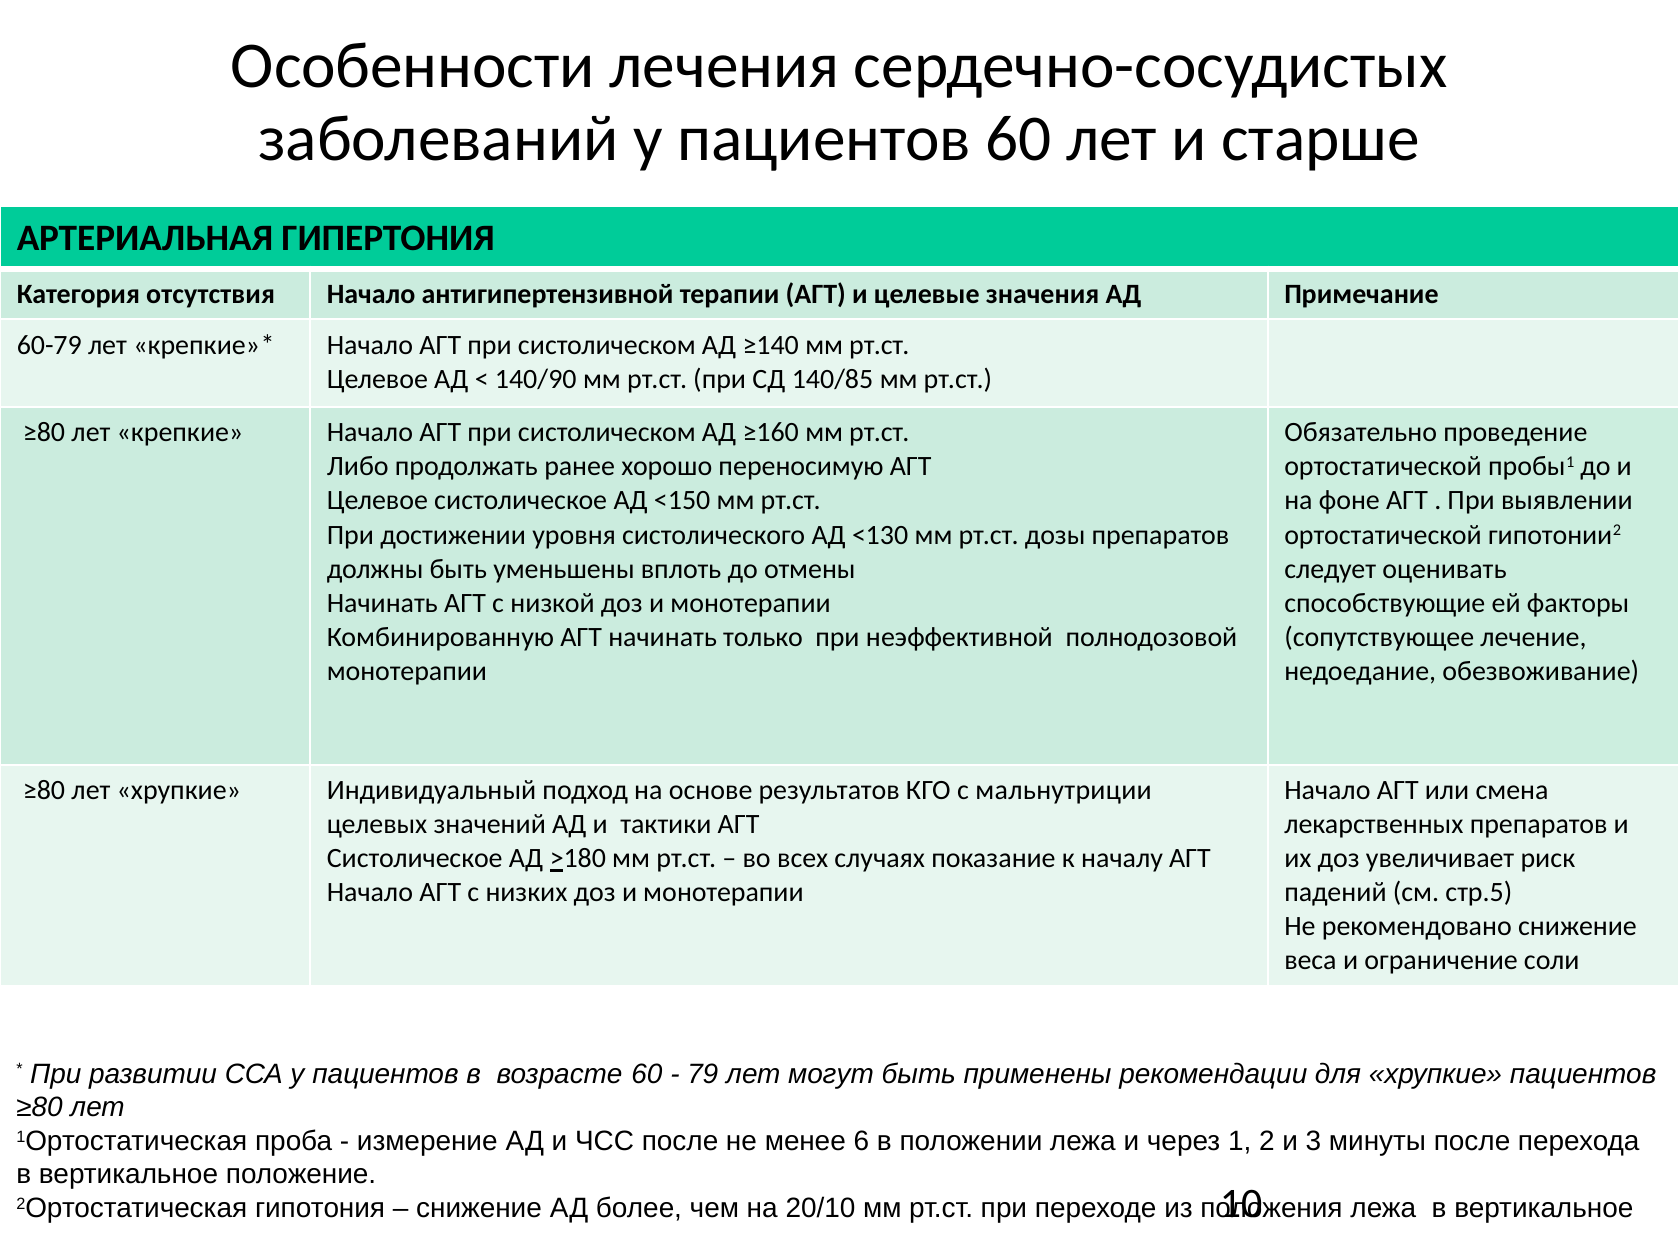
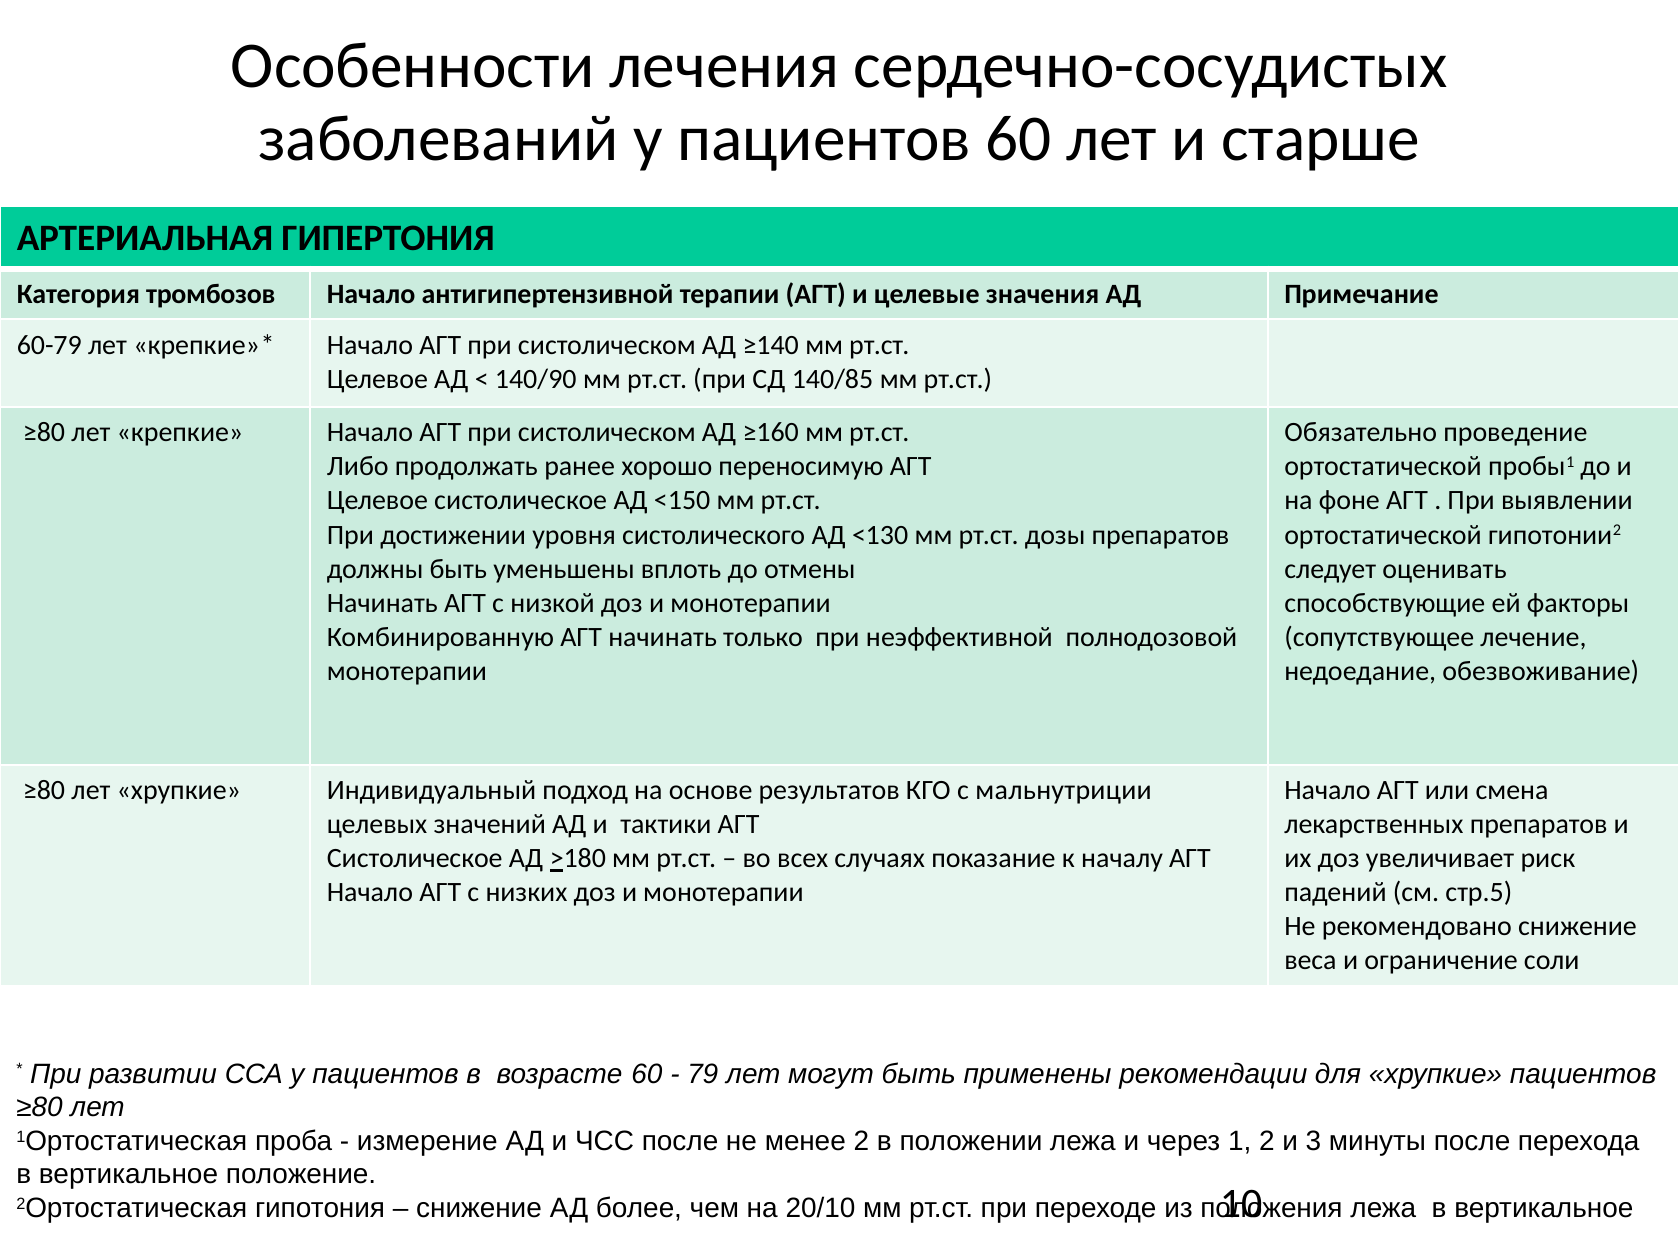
отсутствия: отсутствия -> тромбозов (211, 294)
менее 6: 6 -> 2 (861, 1141)
